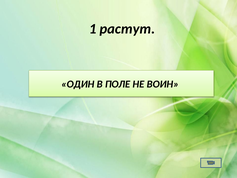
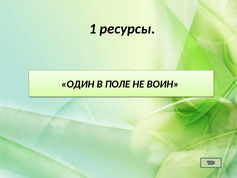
растут: растут -> ресурсы (127, 29)
